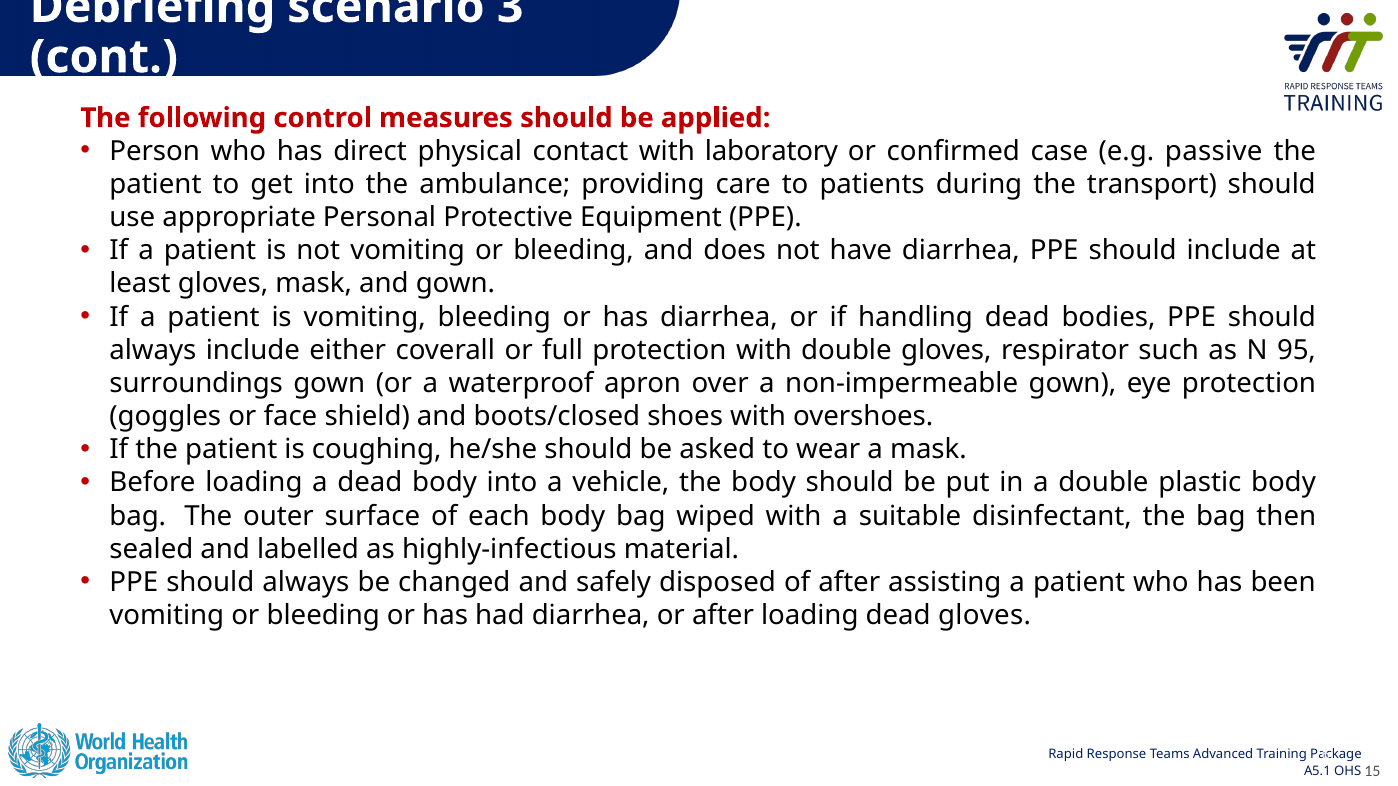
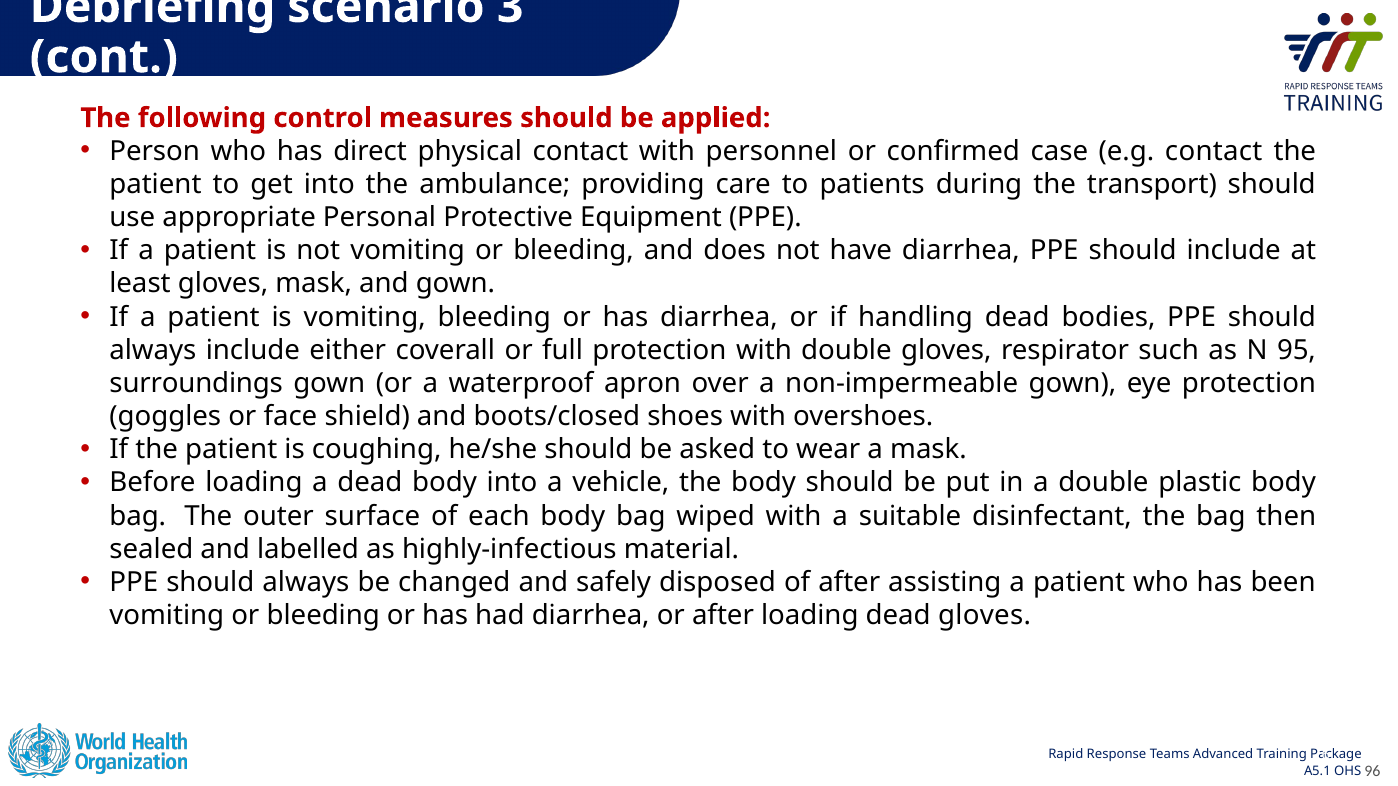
laboratory: laboratory -> personnel (771, 151)
e.g passive: passive -> contact (1214, 151)
15: 15 -> 96 (1372, 771)
